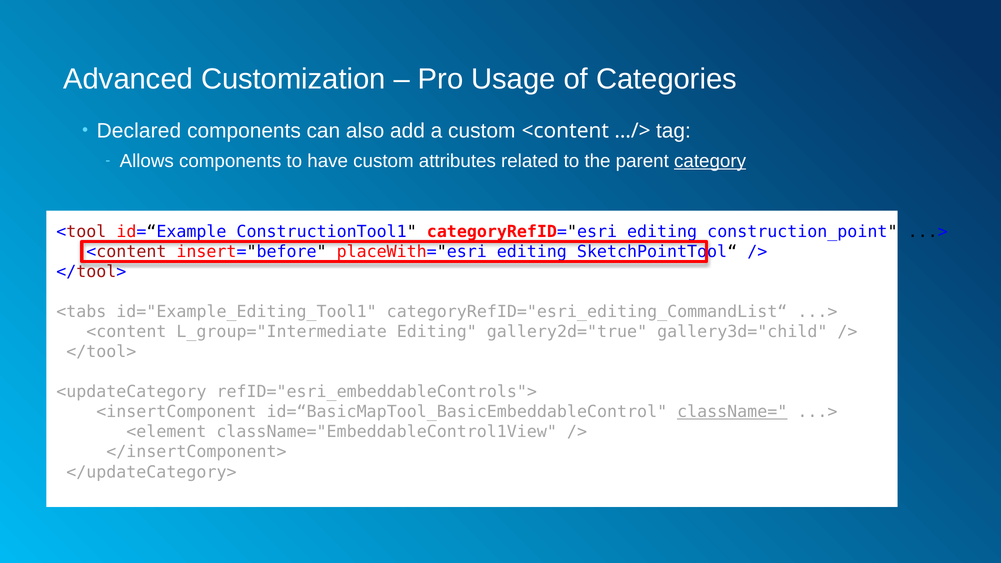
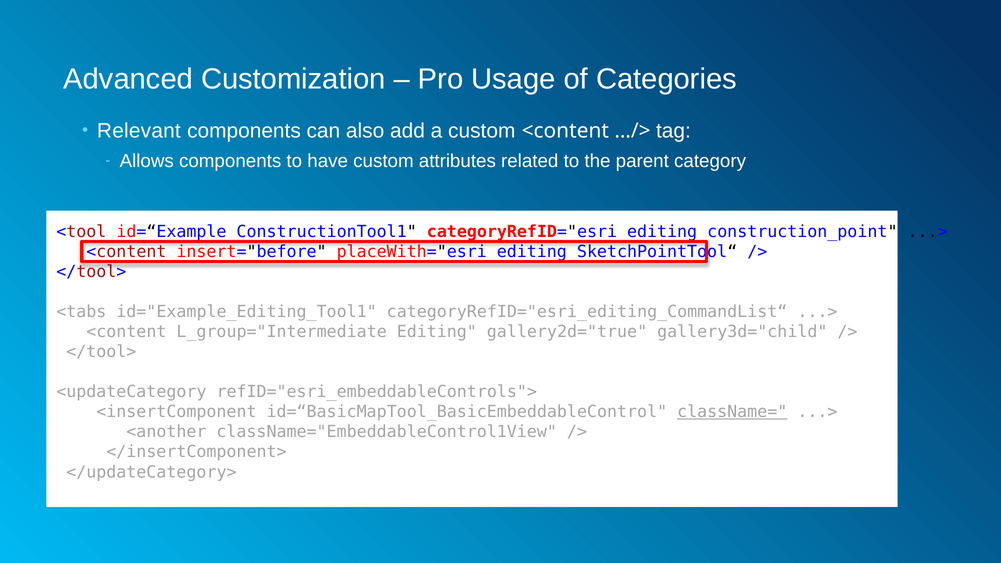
Declared: Declared -> Relevant (139, 131)
category underline: present -> none (710, 161)
<element: <element -> <another (166, 432)
